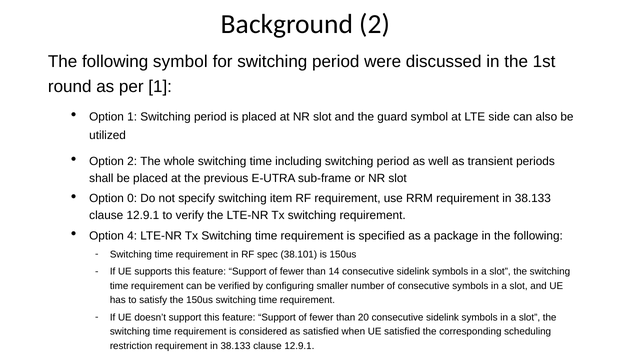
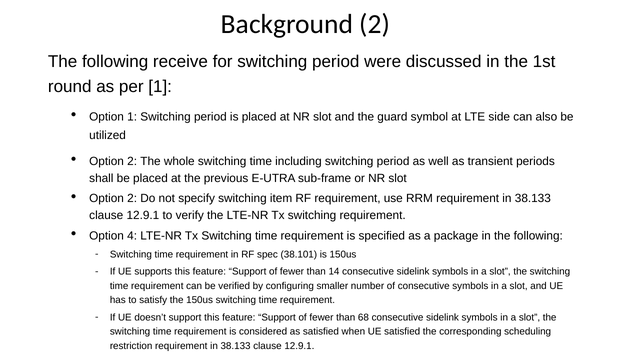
following symbol: symbol -> receive (180, 62)
0: 0 -> 2 (132, 198)
20: 20 -> 68 (363, 317)
